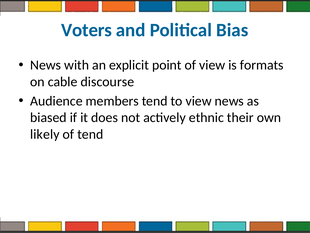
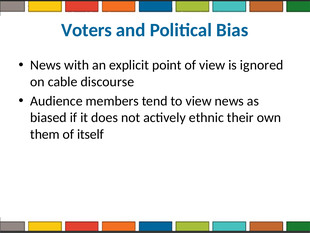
formats: formats -> ignored (262, 65)
likely: likely -> them (45, 134)
of tend: tend -> itself (90, 134)
